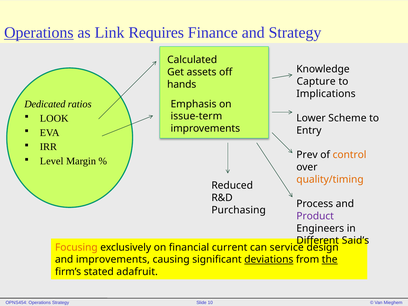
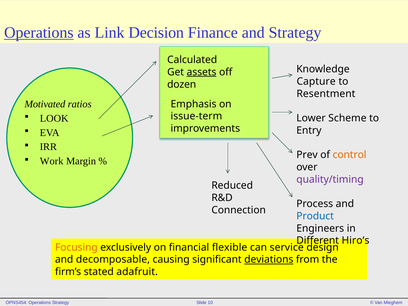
Requires: Requires -> Decision (156, 33)
assets underline: none -> present (202, 72)
hands: hands -> dozen (182, 84)
Implications: Implications -> Resentment (326, 94)
Dedicated: Dedicated -> Motivated (45, 104)
Level: Level -> Work (52, 161)
quality/timing colour: orange -> purple (330, 179)
Purchasing: Purchasing -> Connection (239, 210)
Product colour: purple -> blue (315, 216)
Said’s: Said’s -> Hiro’s (356, 241)
current: current -> flexible (230, 247)
and improvements: improvements -> decomposable (113, 260)
the underline: present -> none (330, 260)
